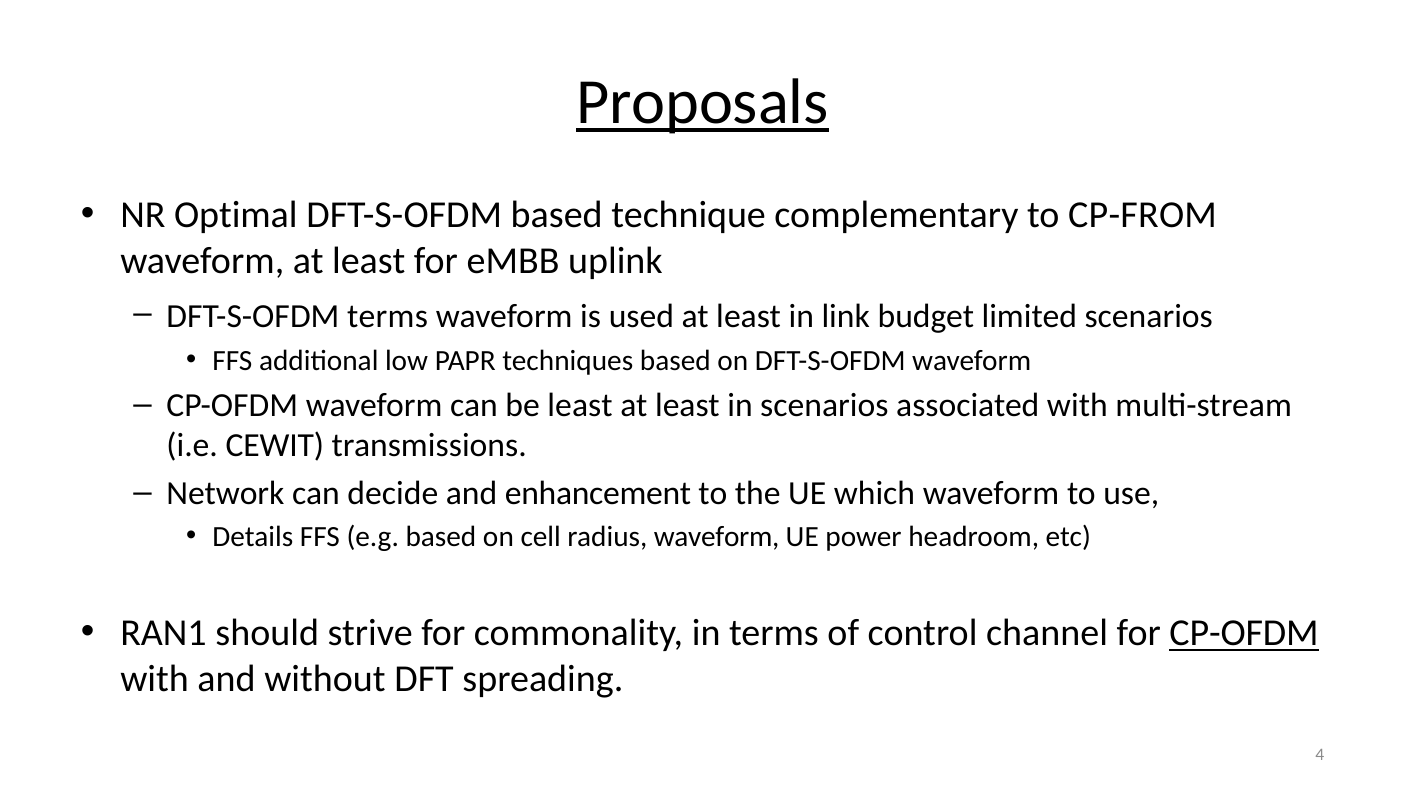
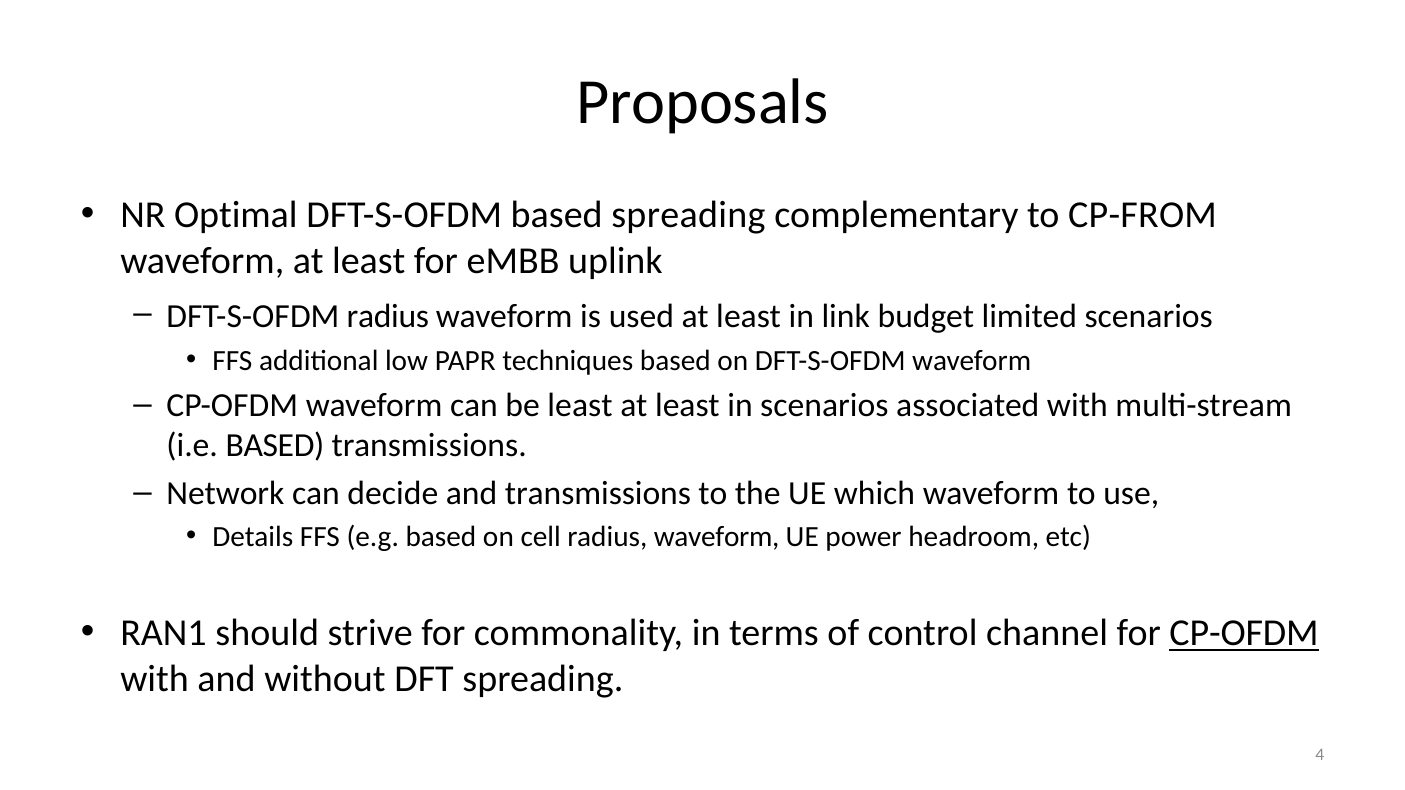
Proposals underline: present -> none (702, 102)
based technique: technique -> spreading (688, 215)
DFT-S-OFDM terms: terms -> radius (388, 316)
i.e CEWIT: CEWIT -> BASED (275, 446)
and enhancement: enhancement -> transmissions (598, 493)
